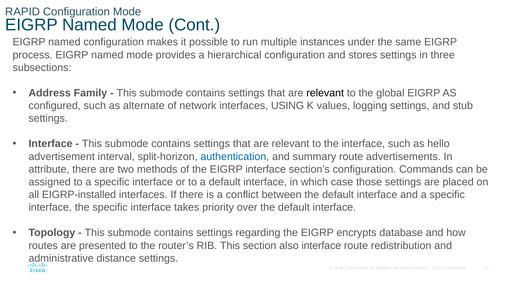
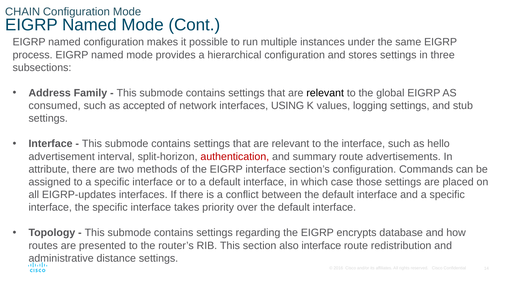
RAPID: RAPID -> CHAIN (23, 12)
configured: configured -> consumed (55, 106)
alternate: alternate -> accepted (144, 106)
authentication colour: blue -> red (235, 156)
EIGRP-installed: EIGRP-installed -> EIGRP-updates (79, 195)
